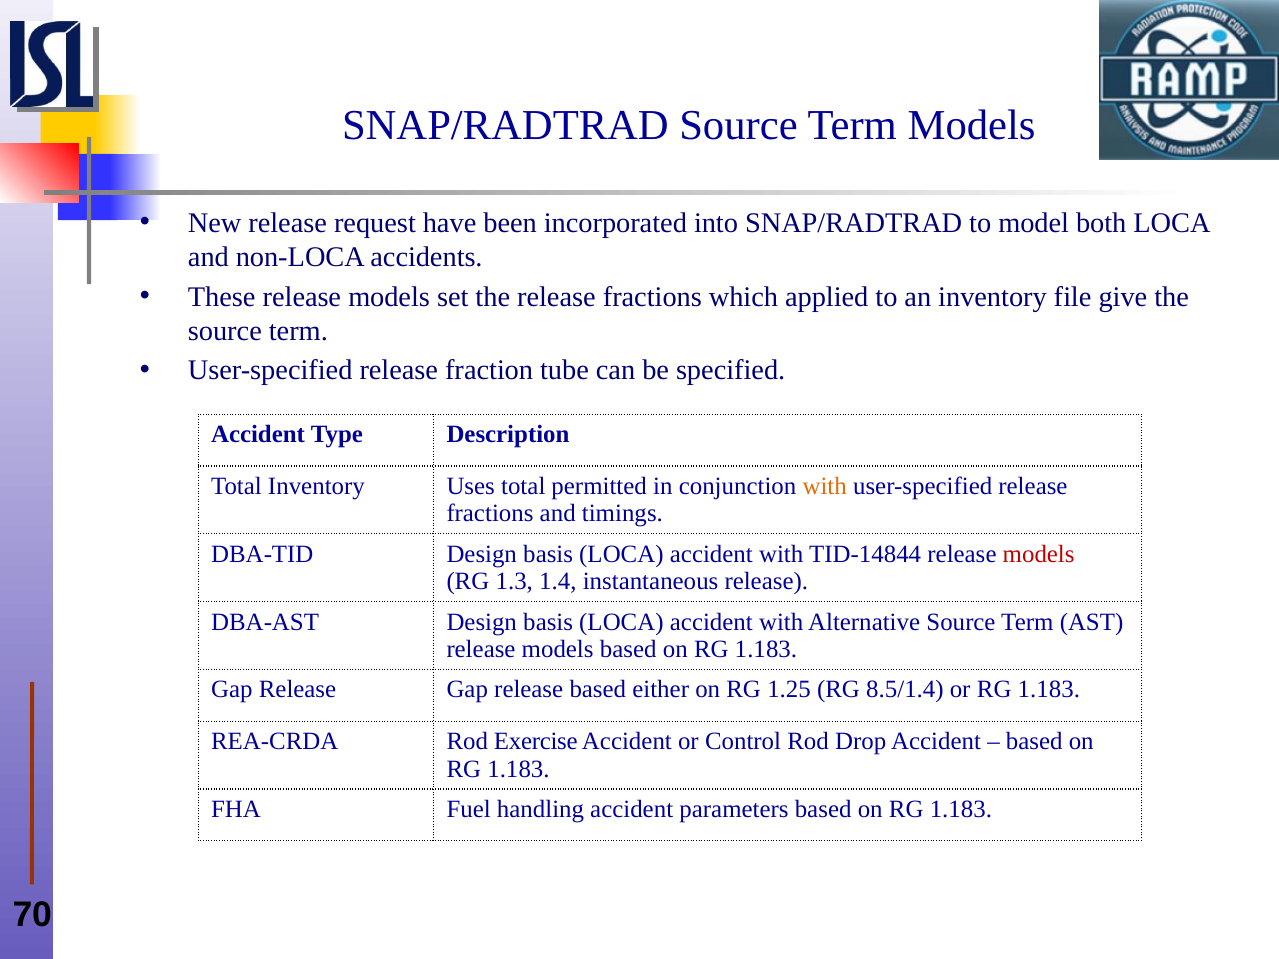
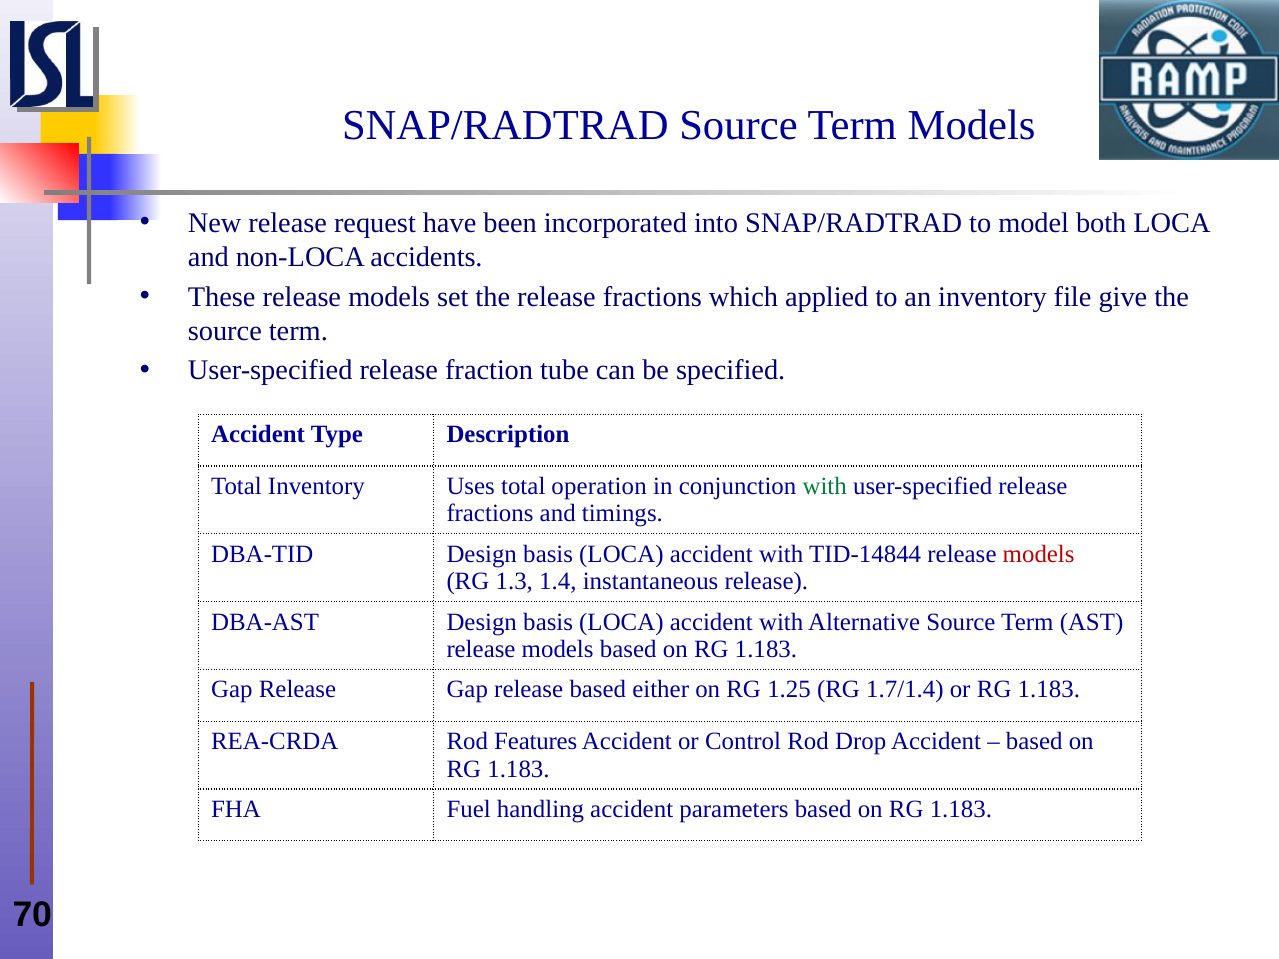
permitted: permitted -> operation (599, 486)
with colour: orange -> green (825, 486)
8.5/1.4: 8.5/1.4 -> 1.7/1.4 (905, 690)
Exercise: Exercise -> Features (536, 742)
